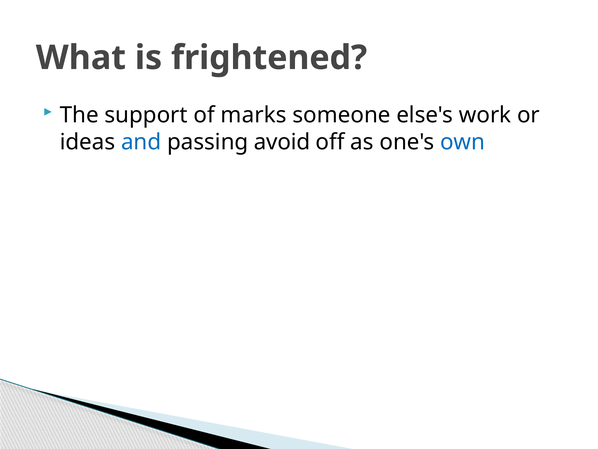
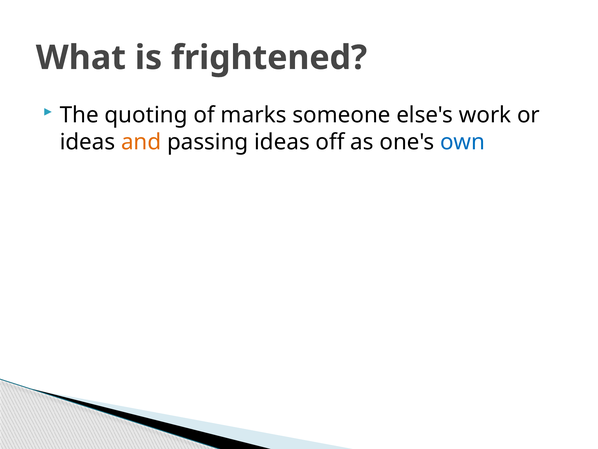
support: support -> quoting (146, 115)
and colour: blue -> orange (141, 142)
passing avoid: avoid -> ideas (282, 142)
